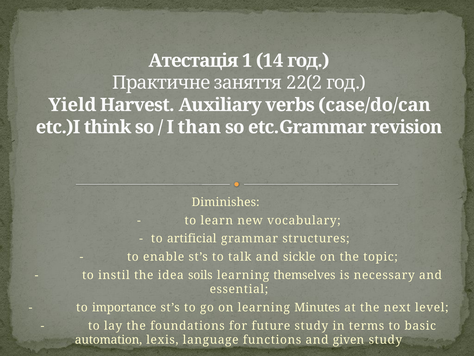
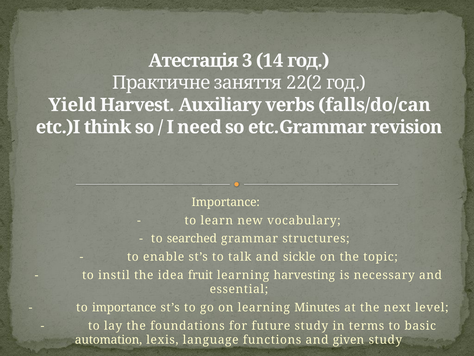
1: 1 -> 3 (247, 61)
case/do/can: case/do/can -> falls/do/can (374, 105)
than: than -> need (200, 127)
Diminishes: Diminishes -> Importance (226, 202)
artificial: artificial -> searched (192, 238)
soils: soils -> fruit (200, 275)
themselves: themselves -> harvesting (304, 275)
